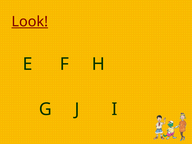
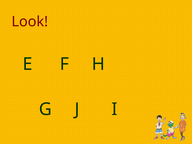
Look underline: present -> none (30, 22)
